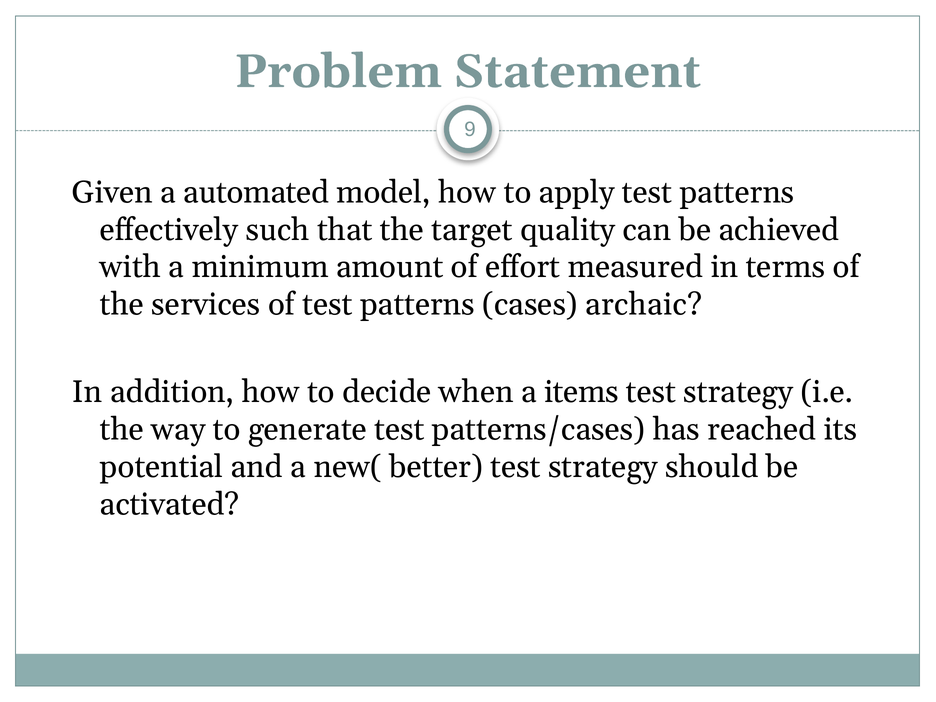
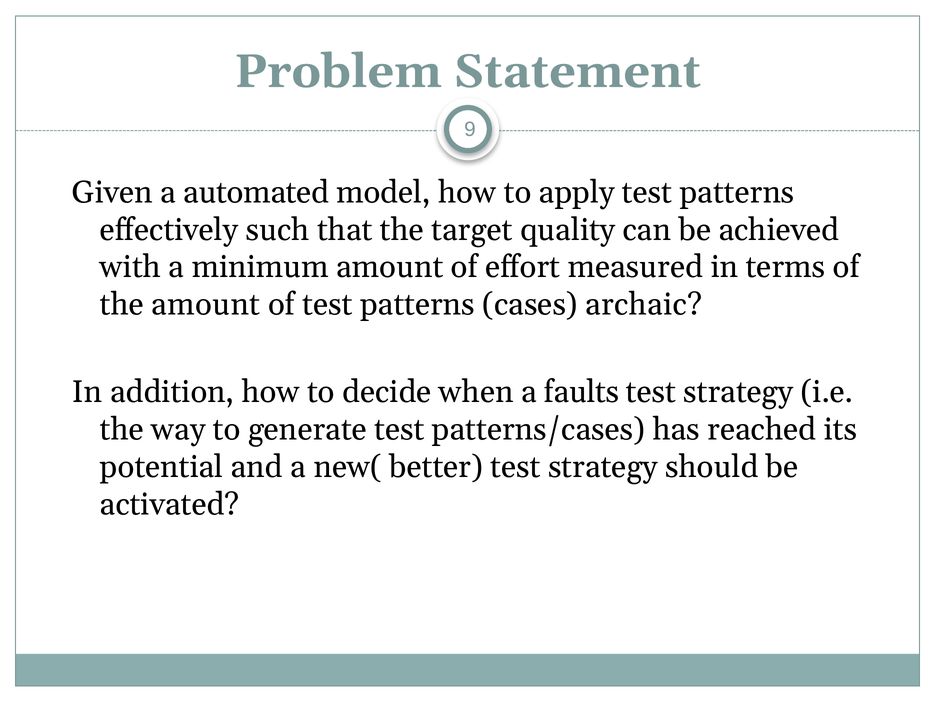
the services: services -> amount (206, 305)
items: items -> faults (581, 392)
